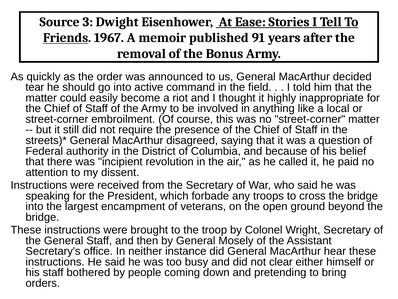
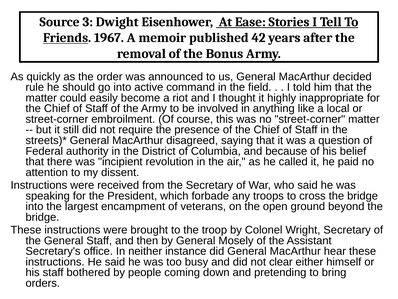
91: 91 -> 42 (259, 38)
tear: tear -> rule (35, 87)
